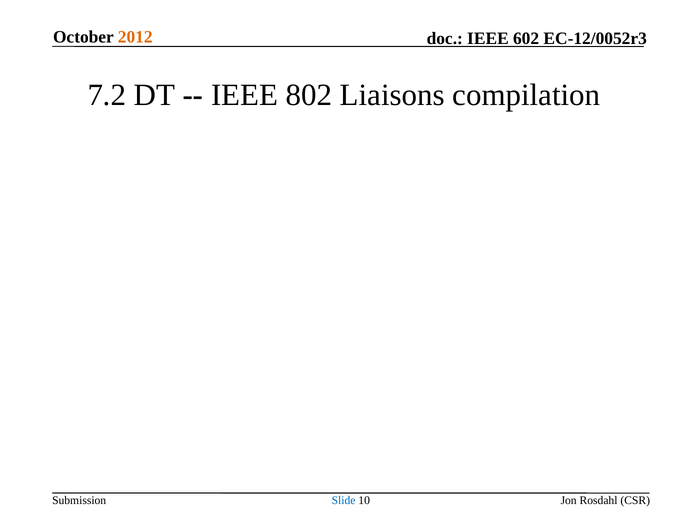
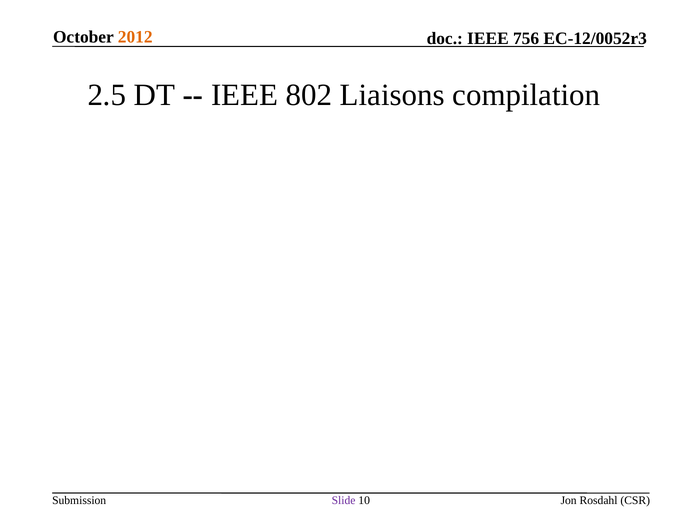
602: 602 -> 756 (526, 39)
7.2: 7.2 -> 2.5 (107, 95)
Slide colour: blue -> purple (344, 501)
